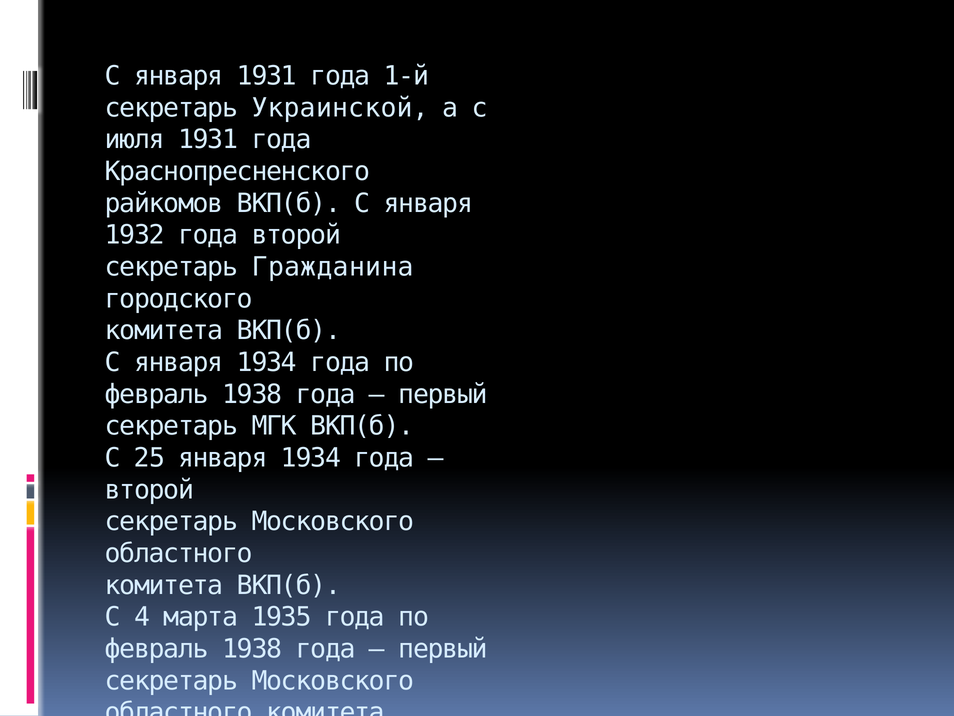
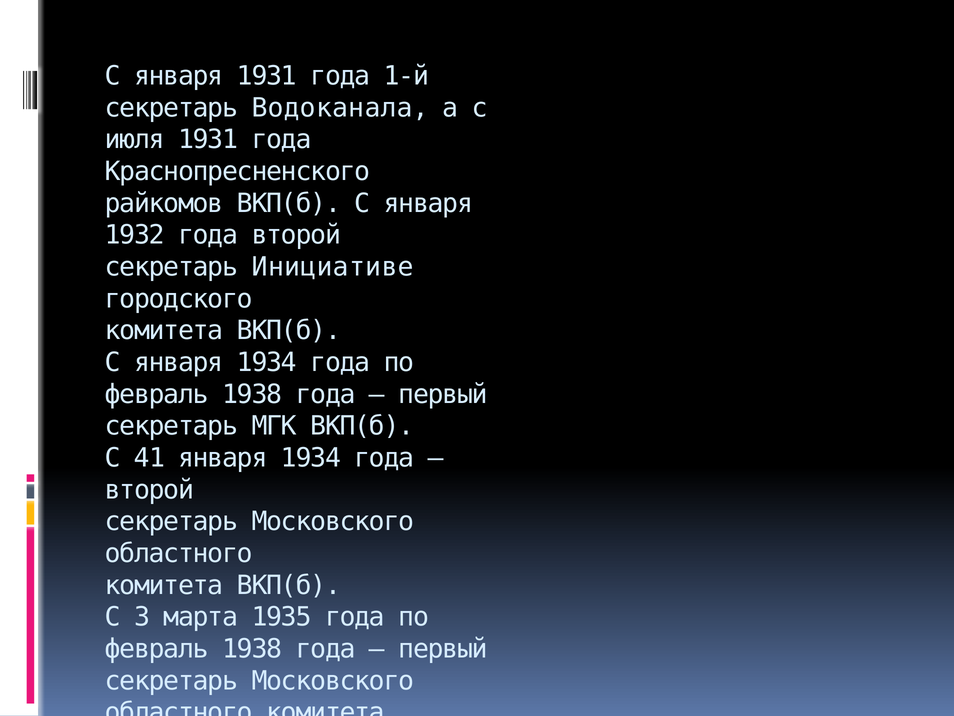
Украинской: Украинской -> Водоканала (340, 108)
Гражданина: Гражданина -> Инициативе (333, 267)
25: 25 -> 41 (150, 458)
4: 4 -> 3 (142, 617)
